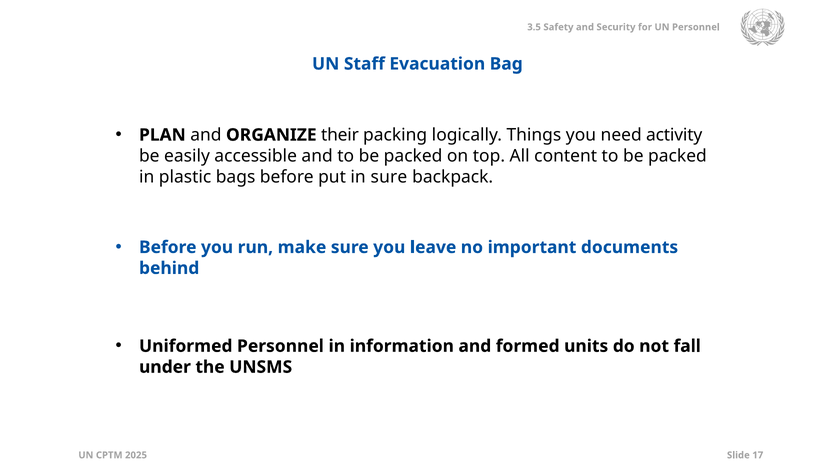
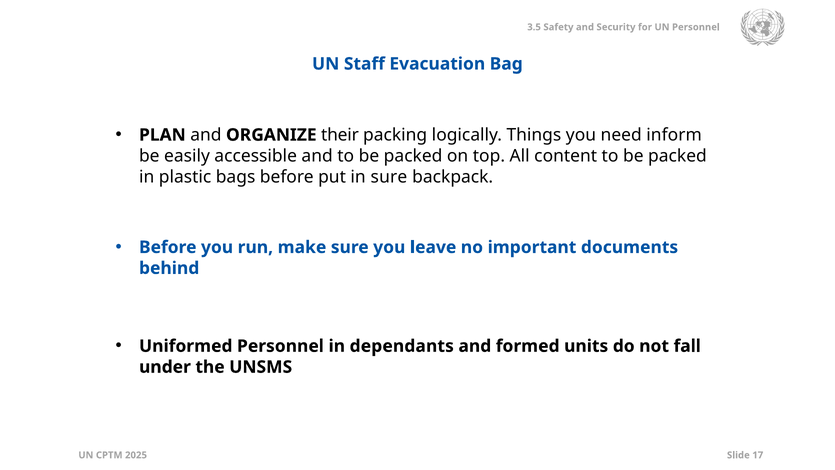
activity: activity -> inform (674, 135)
information: information -> dependants (402, 346)
